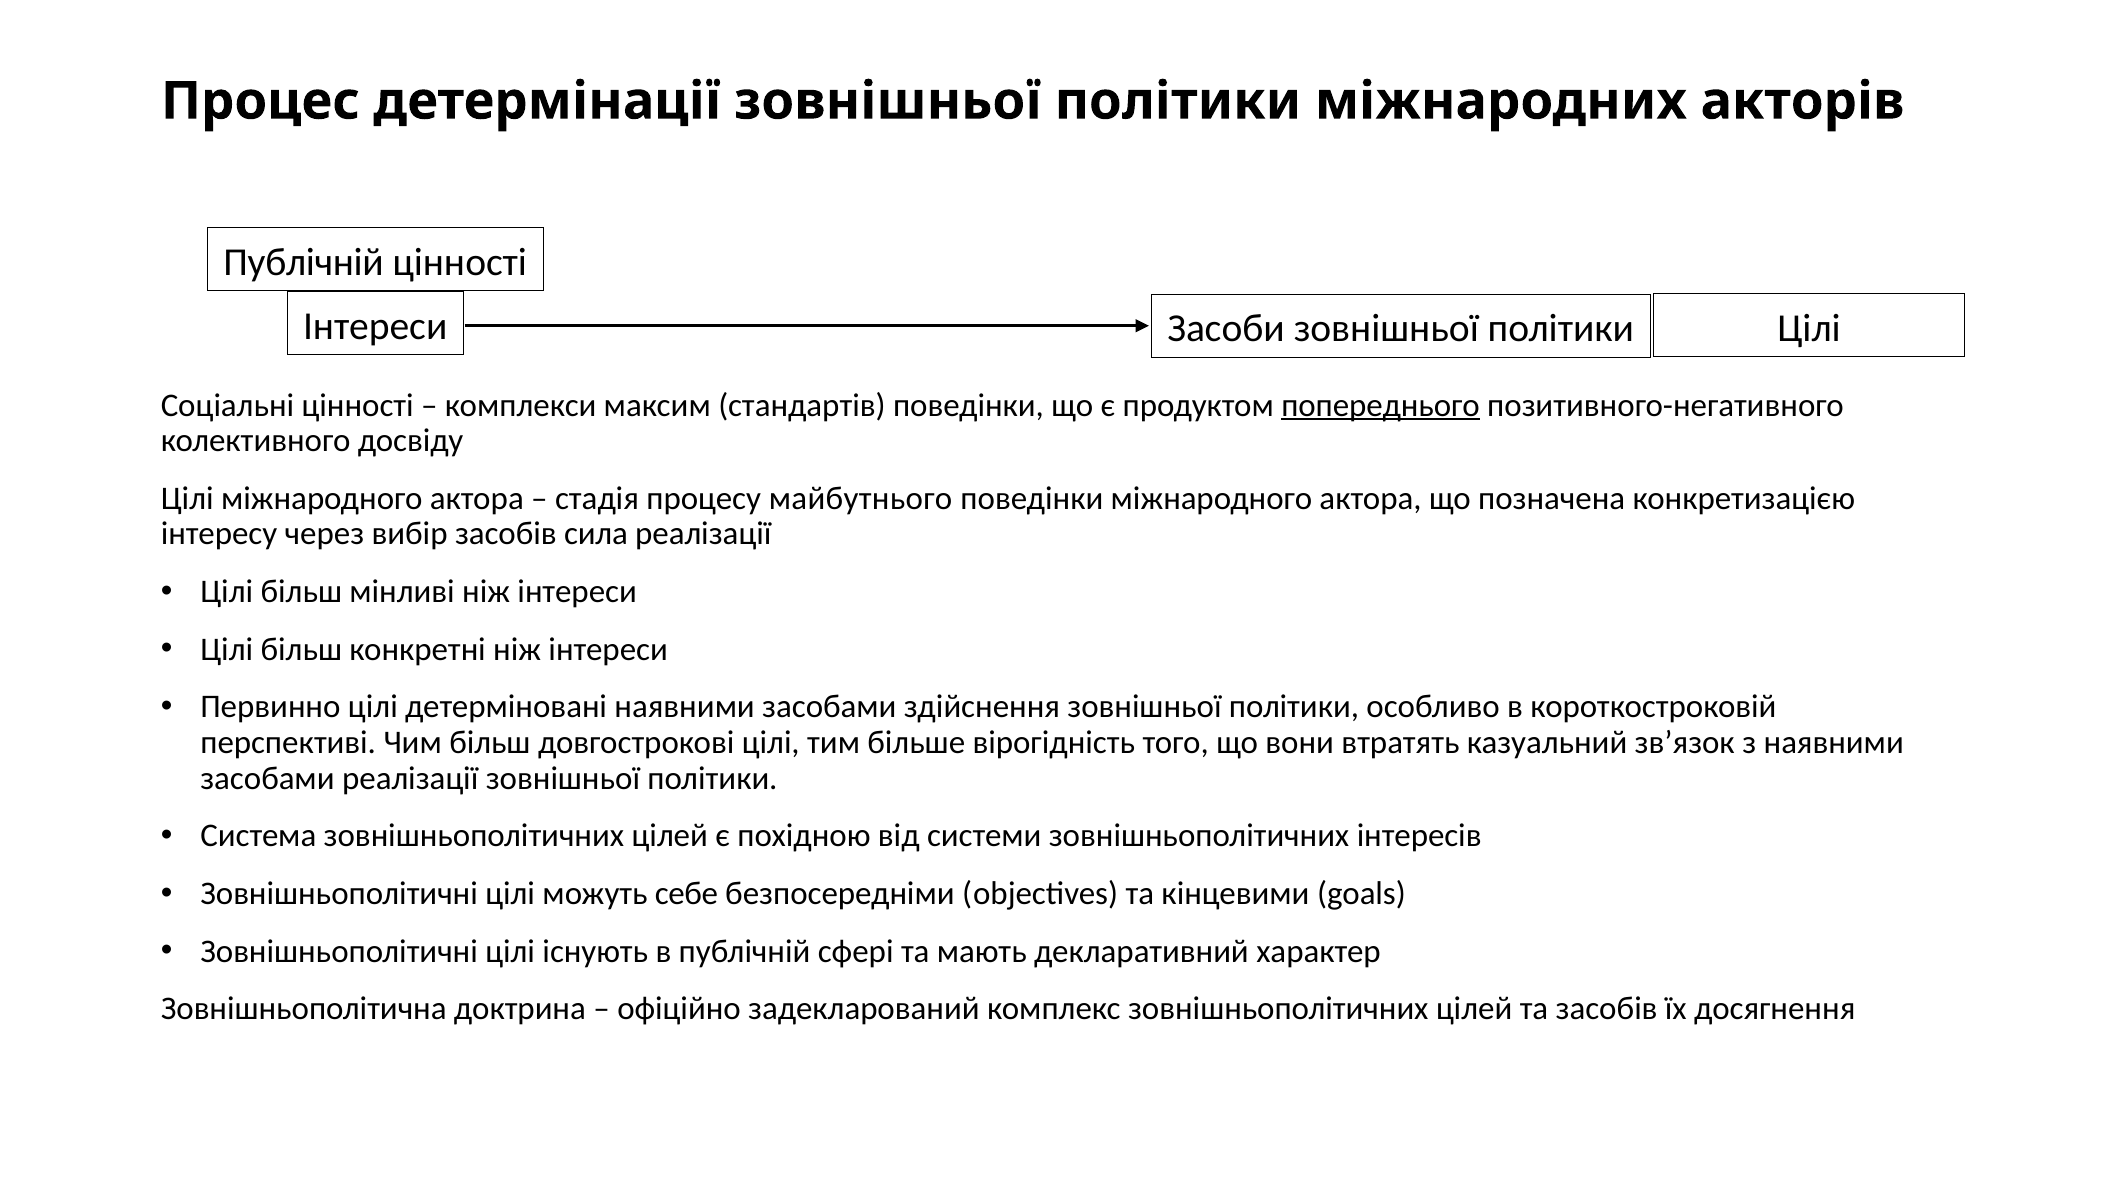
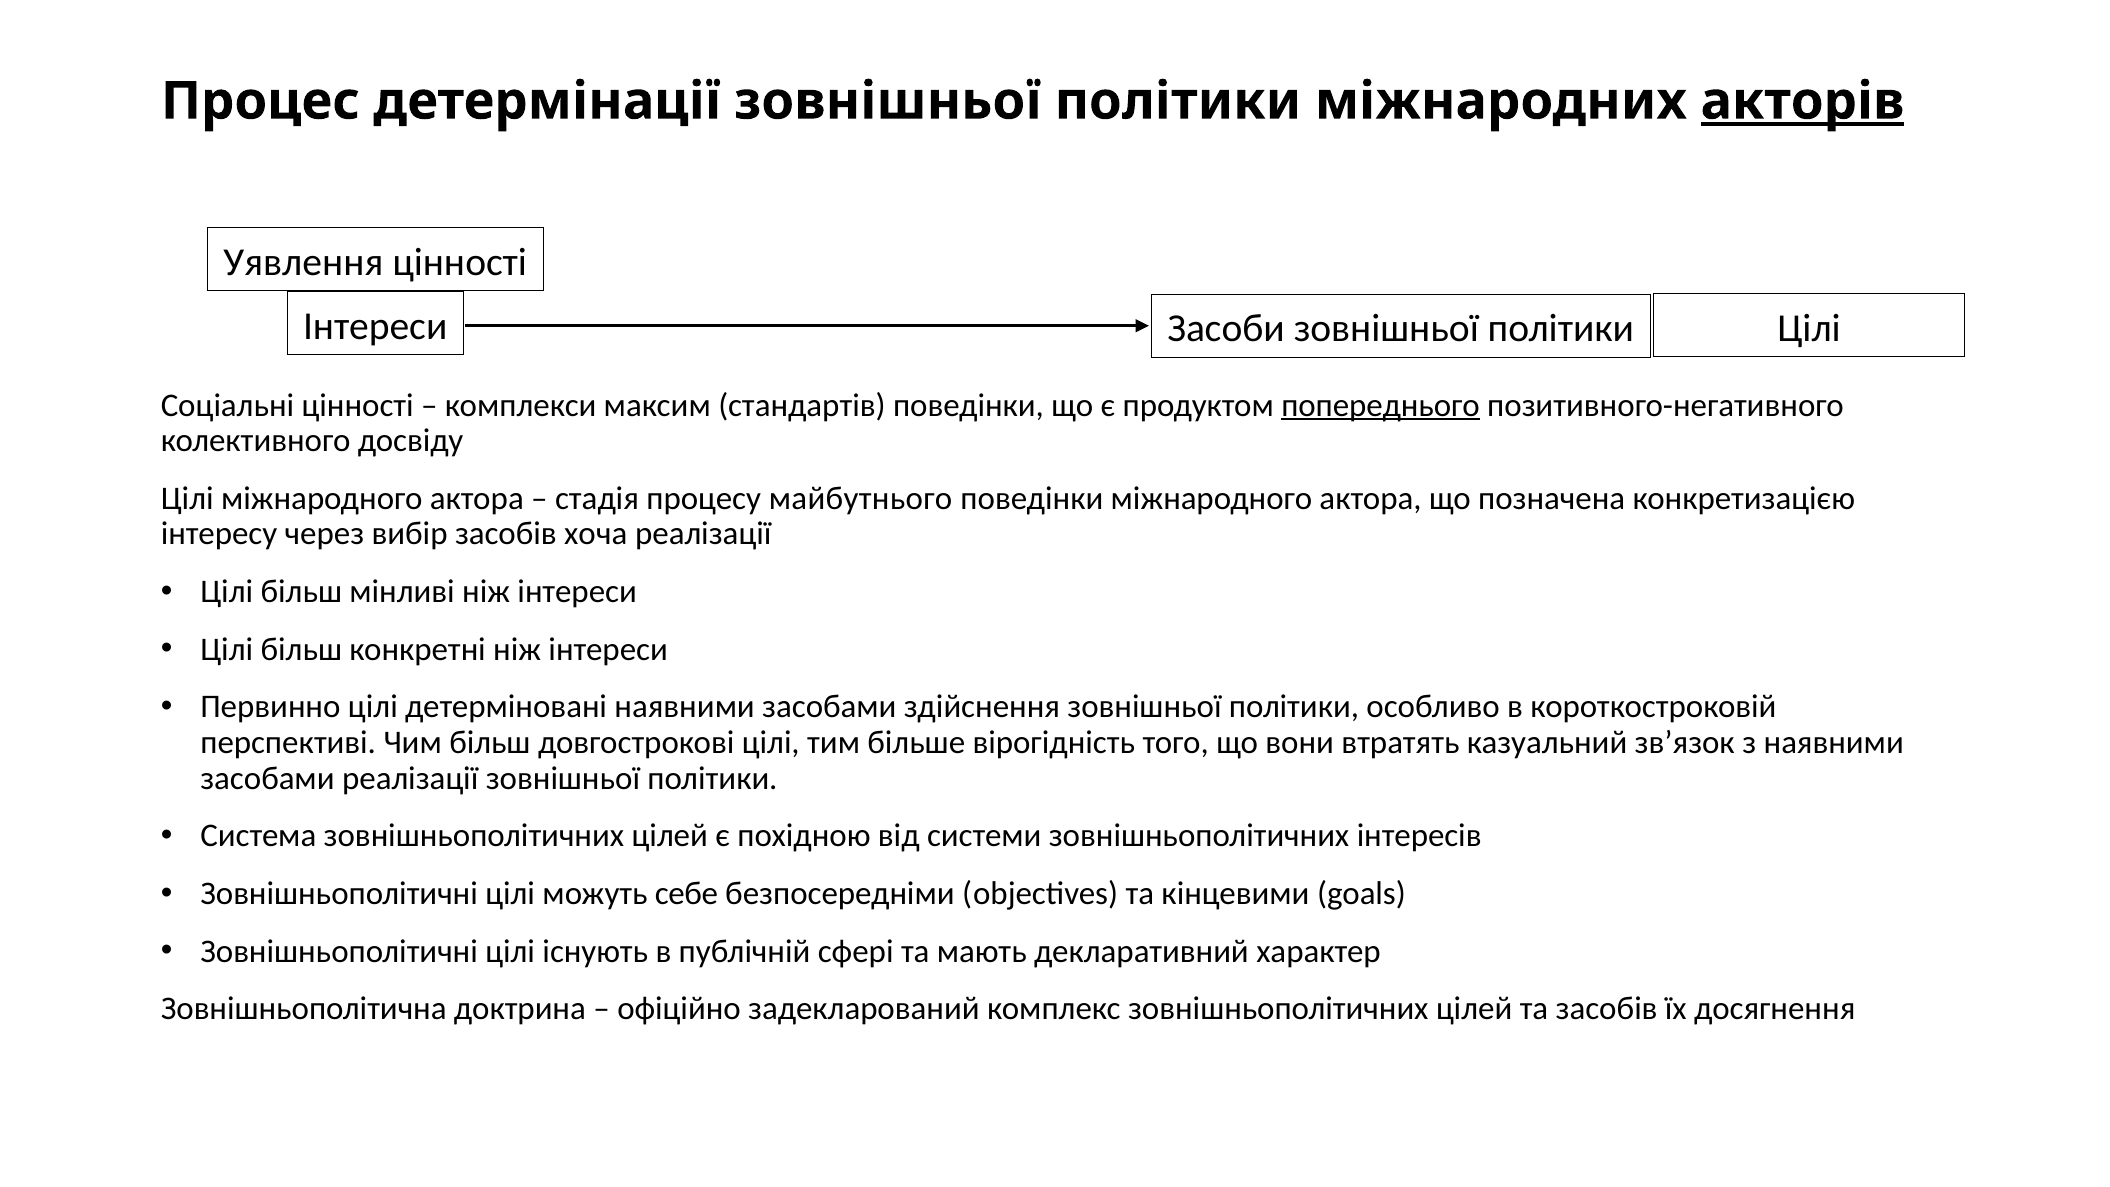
акторів underline: none -> present (1803, 101)
Публічній: Публічній -> Уявлення (303, 262)
сила: сила -> хоча (596, 534)
